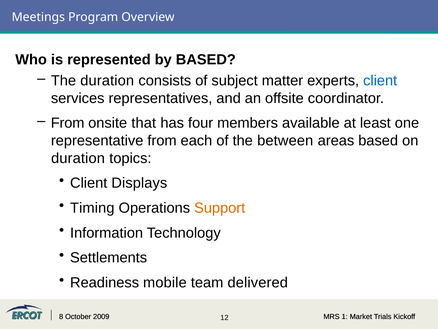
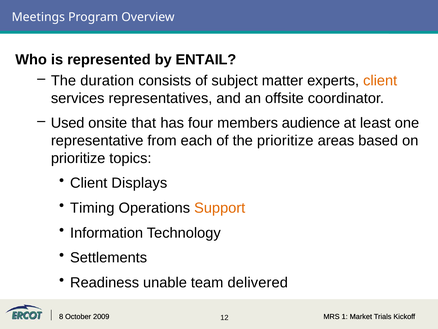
by BASED: BASED -> ENTAIL (206, 59)
client colour: blue -> orange (380, 81)
From: From -> Used (68, 123)
available: available -> audience (311, 123)
the between: between -> prioritize (285, 140)
duration: duration -> prioritize (78, 158)
mobile: mobile -> unable (165, 282)
